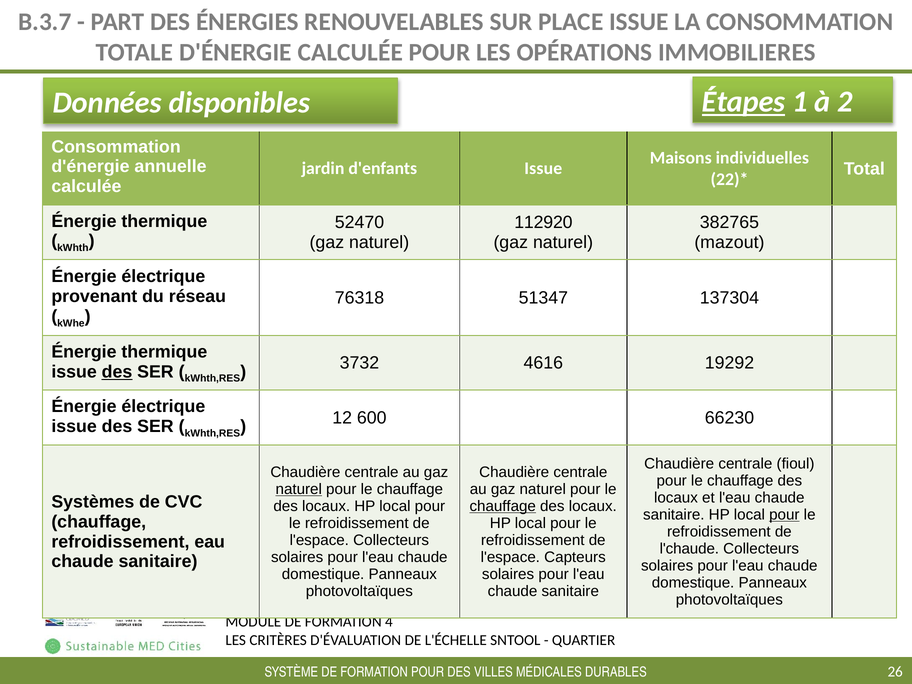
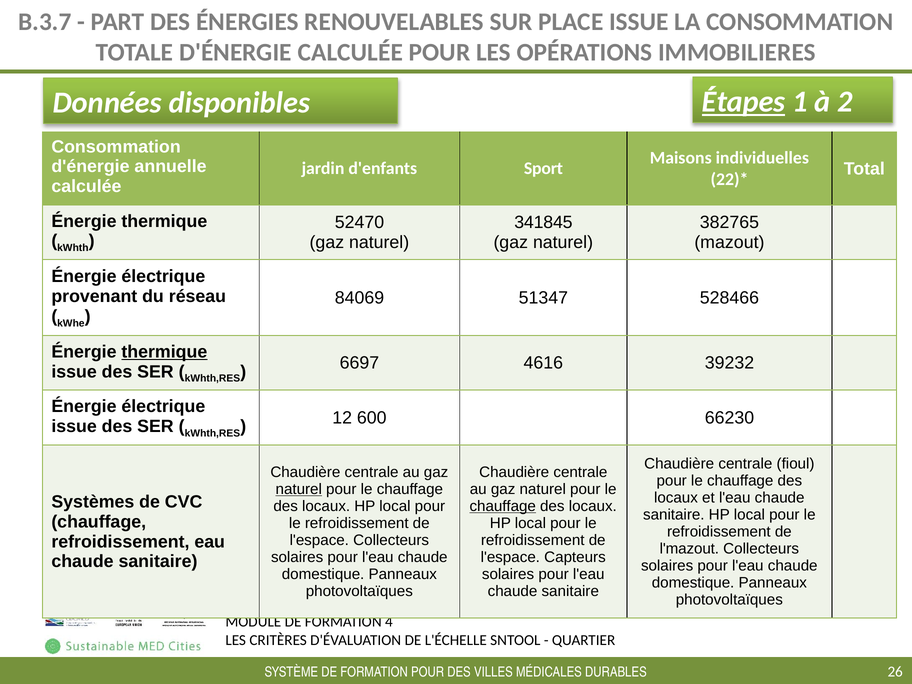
d'enfants Issue: Issue -> Sport (543, 169)
112920: 112920 -> 341845 (543, 223)
76318: 76318 -> 84069 (359, 298)
137304: 137304 -> 528466 (729, 298)
thermique underline: none -> present (164, 352)
des underline: present -> none (117, 372)
3732: 3732 -> 6697 (359, 363)
19292: 19292 -> 39232 (729, 363)
pour underline: present -> none (784, 515)
l'chaude: l'chaude -> l'mazout (689, 549)
